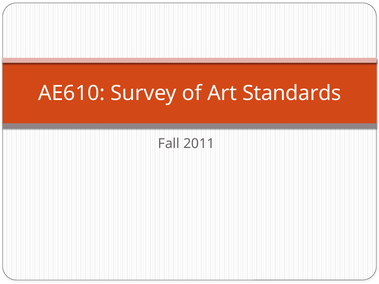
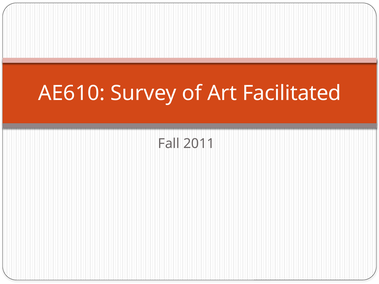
Standards: Standards -> Facilitated (292, 93)
